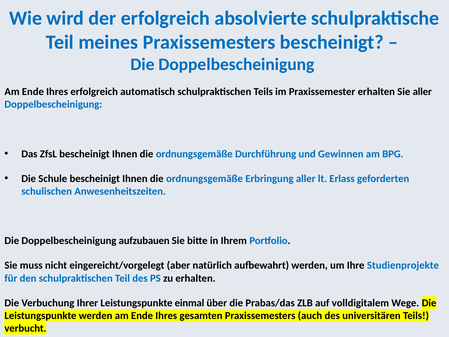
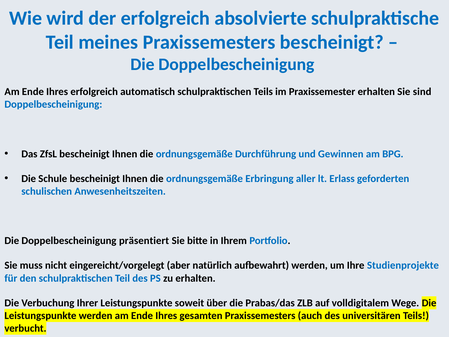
Sie aller: aller -> sind (422, 92)
aufzubauen: aufzubauen -> präsentiert (144, 241)
einmal: einmal -> soweit (189, 303)
